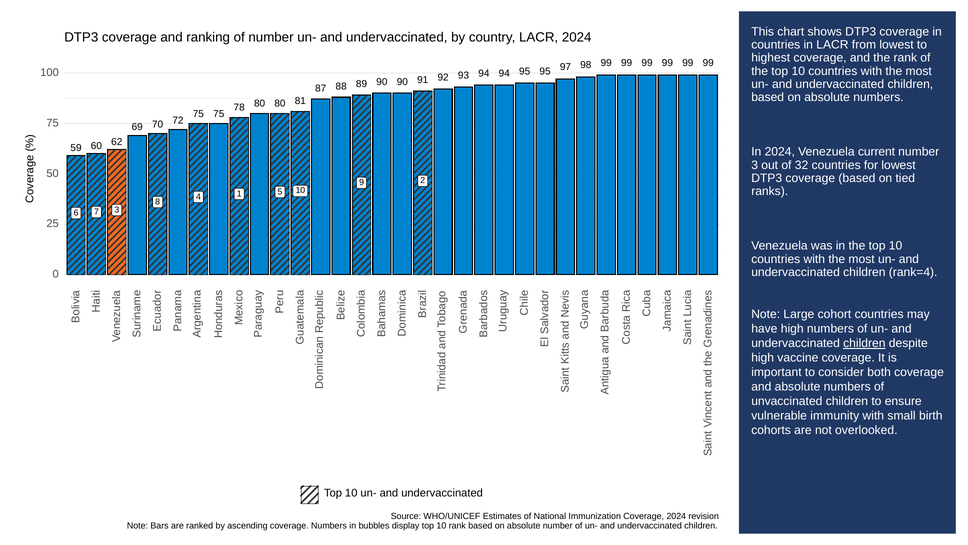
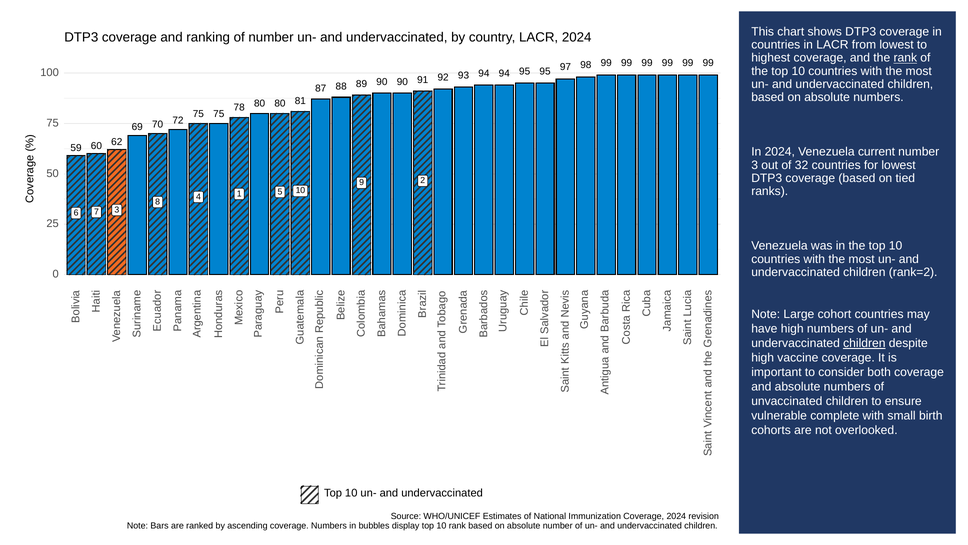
rank underline: none -> present (905, 58)
rank=4: rank=4 -> rank=2 (913, 272)
immunity: immunity -> complete (835, 416)
